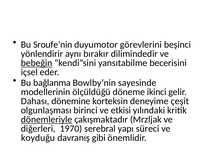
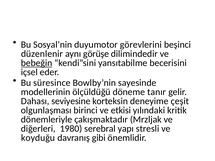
Sroufe’nin: Sroufe’nin -> Sosyal’nin (53, 45)
yönlendirir: yönlendirir -> düzenlenir (42, 54)
bırakır: bırakır -> görüşe (96, 54)
bağlanma: bağlanma -> süresince (52, 83)
ikinci: ikinci -> tanır (157, 92)
dönemine: dönemine -> seviyesine (71, 101)
dönemleriyle underline: present -> none (47, 120)
1970: 1970 -> 1980 (71, 129)
süreci: süreci -> stresli (148, 129)
